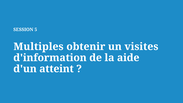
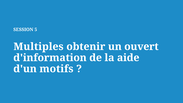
visites: visites -> ouvert (141, 47)
atteint: atteint -> motifs (56, 69)
